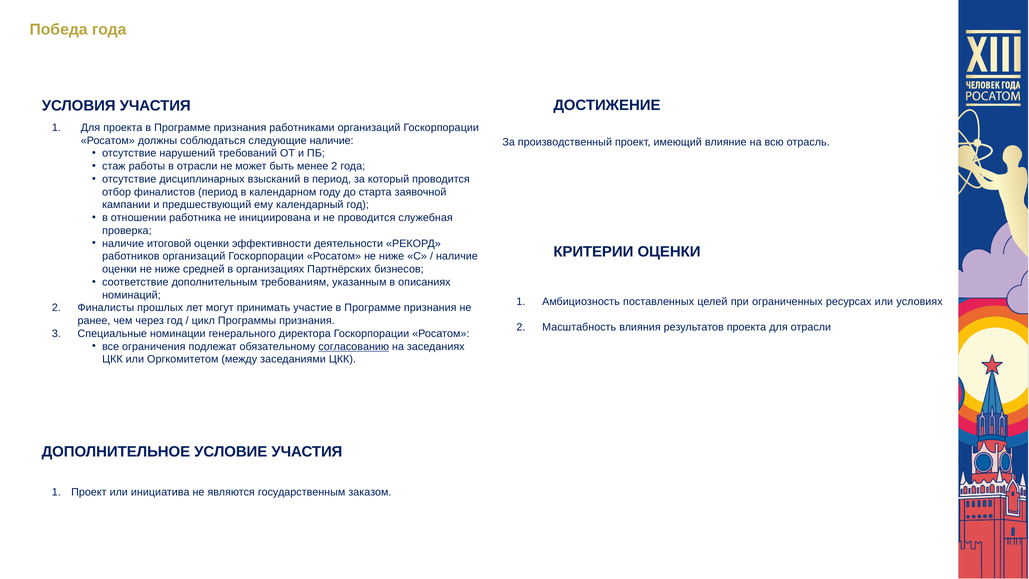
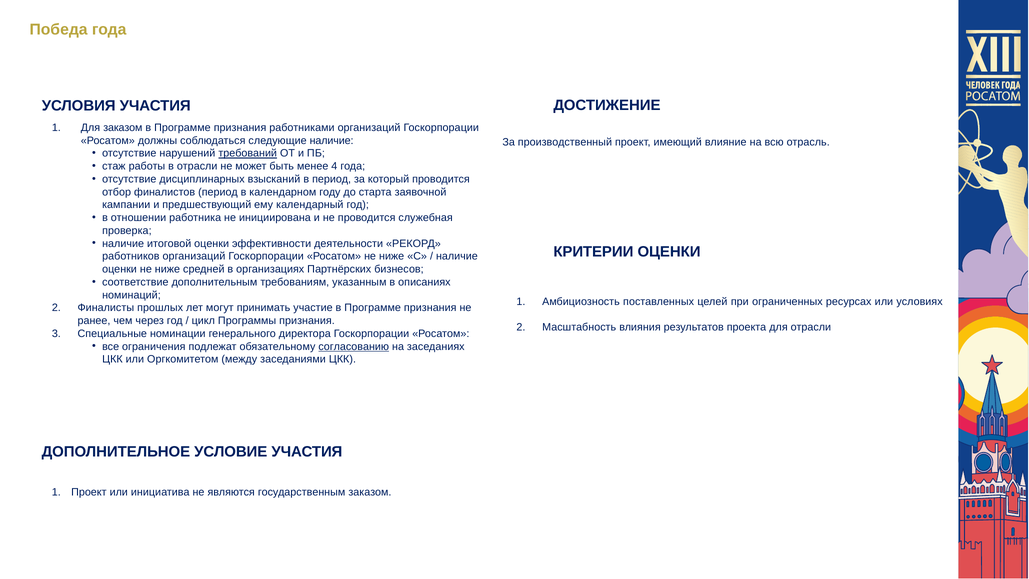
Для проекта: проекта -> заказом (123, 128)
требований underline: none -> present (248, 153)
менее 2: 2 -> 4 (334, 166)
